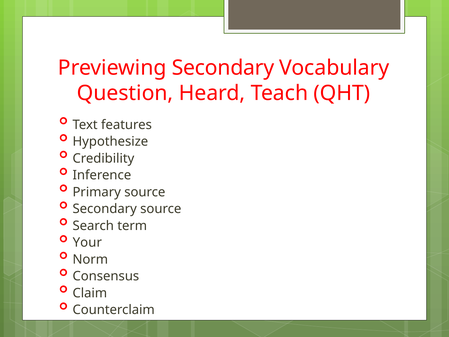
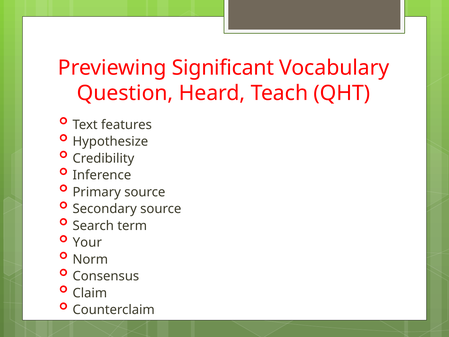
Previewing Secondary: Secondary -> Significant (223, 68)
